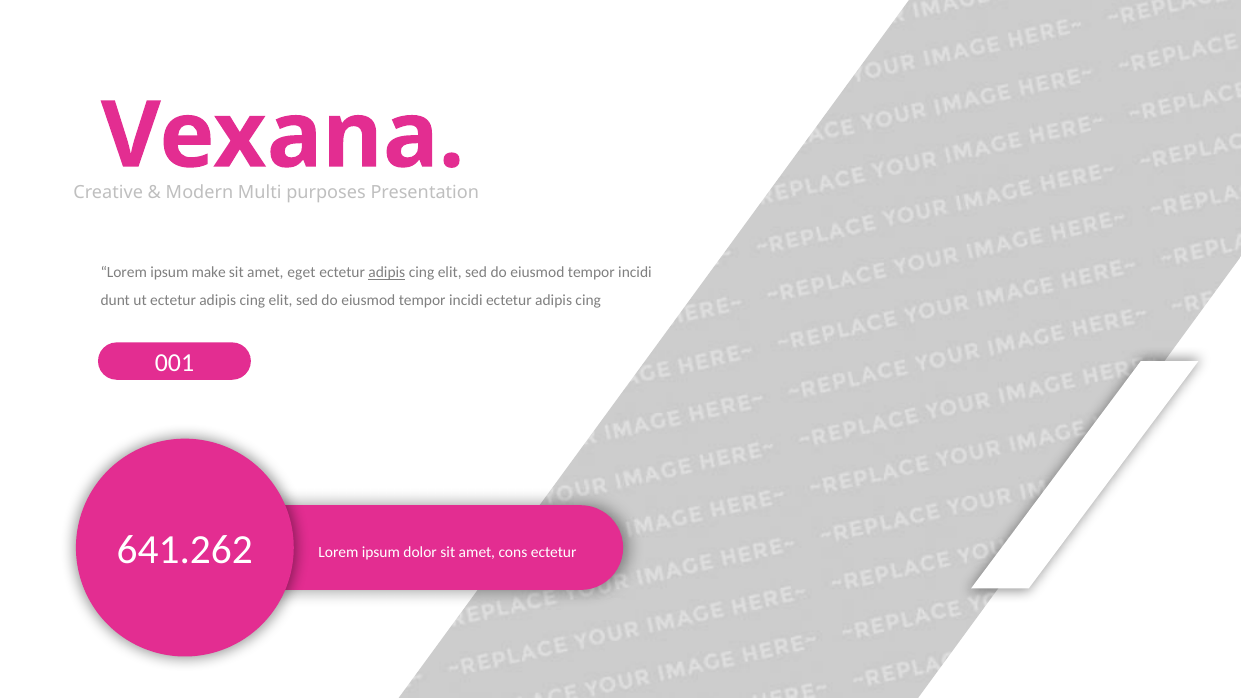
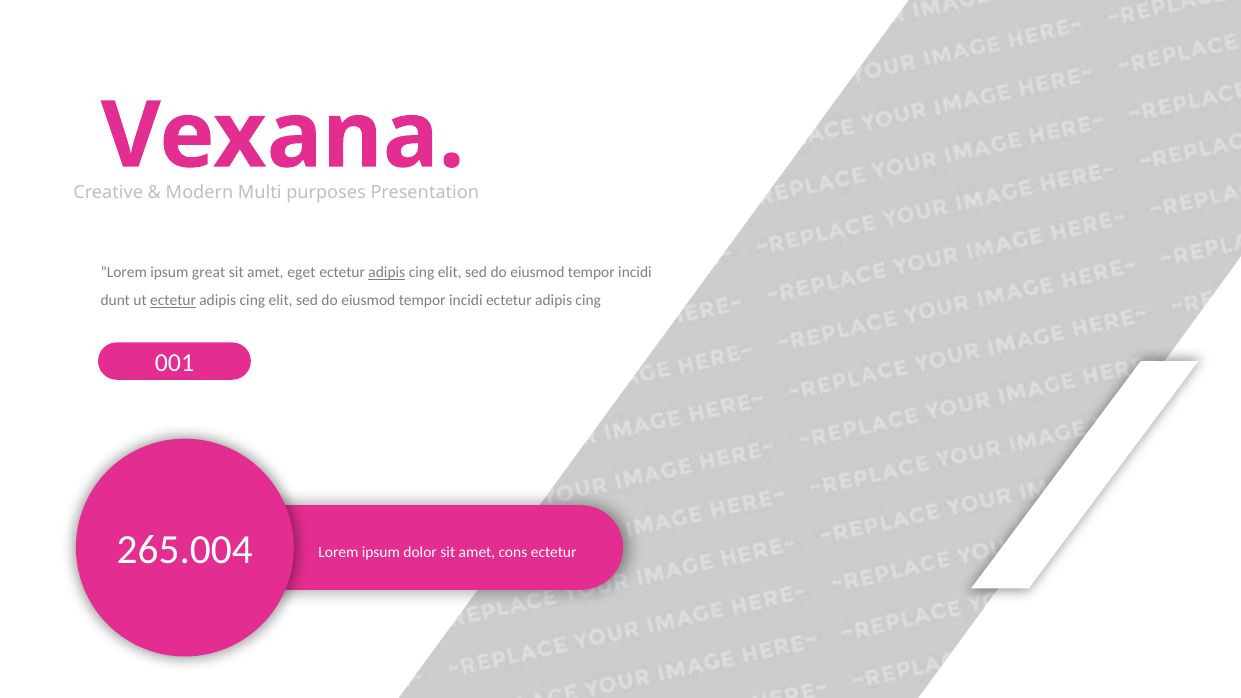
make: make -> great (209, 273)
ectetur underline: none -> present (173, 301)
641.262: 641.262 -> 265.004 (185, 550)
